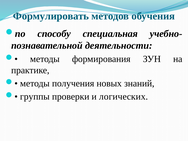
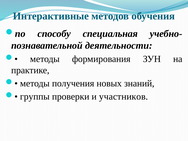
Формулировать: Формулировать -> Интерактивные (51, 16)
логических: логических -> участников (124, 97)
